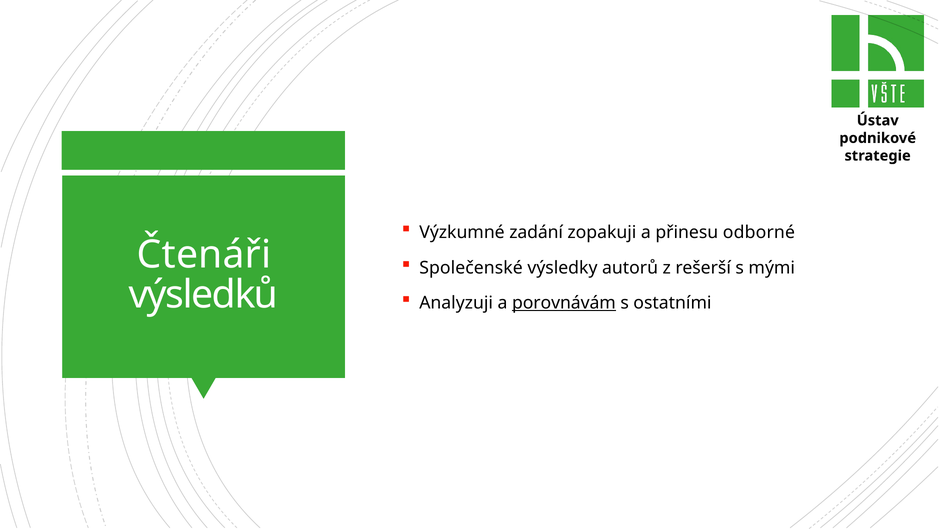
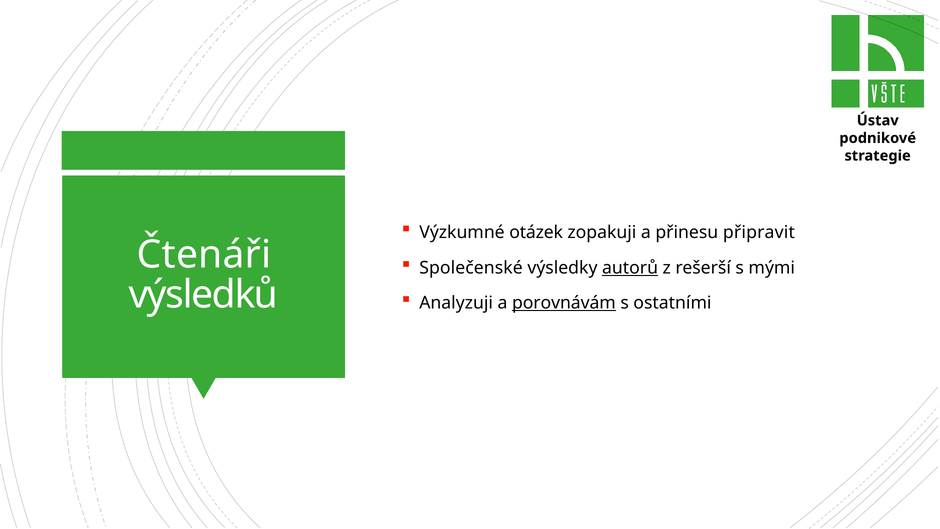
zadání: zadání -> otázek (536, 232)
odborné: odborné -> připravit (759, 232)
autorů underline: none -> present (630, 268)
